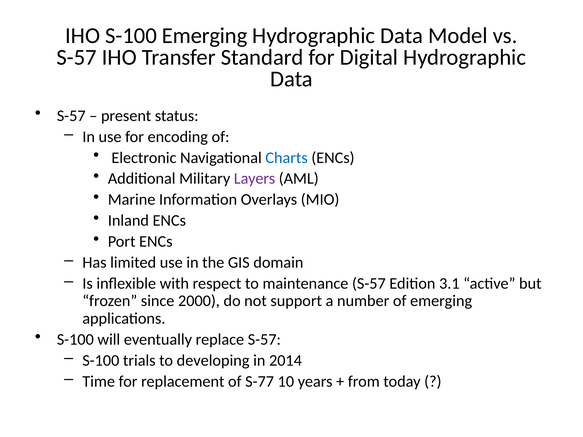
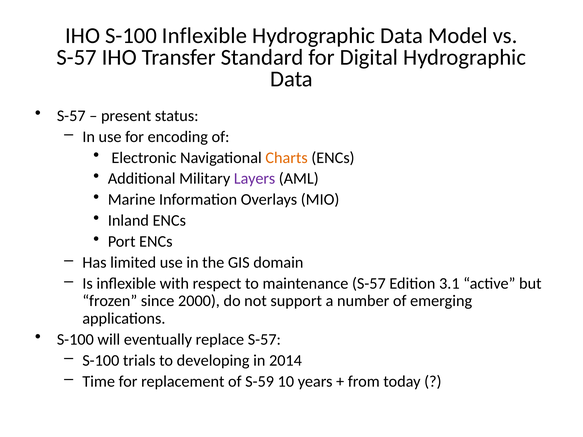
S-100 Emerging: Emerging -> Inflexible (205, 36)
Charts colour: blue -> orange (287, 158)
S-77: S-77 -> S-59 (260, 382)
